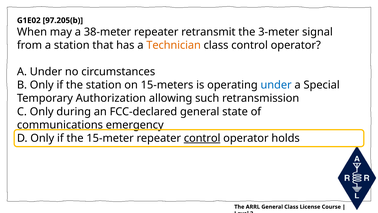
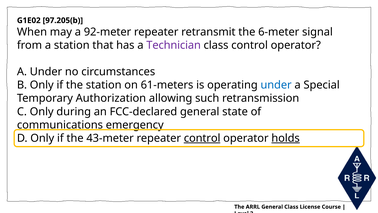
38-meter: 38-meter -> 92-meter (108, 32)
3-meter: 3-meter -> 6-meter (279, 32)
Technician colour: orange -> purple (174, 45)
15-meters: 15-meters -> 61-meters (167, 85)
15-meter: 15-meter -> 43-meter (110, 138)
holds underline: none -> present (286, 138)
